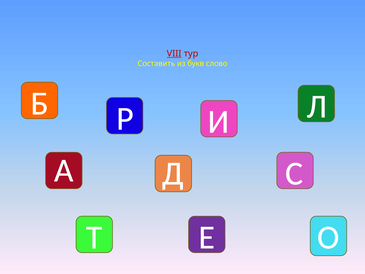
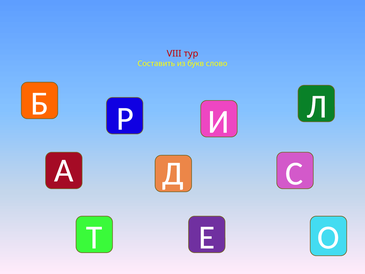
VIII underline: present -> none (174, 54)
